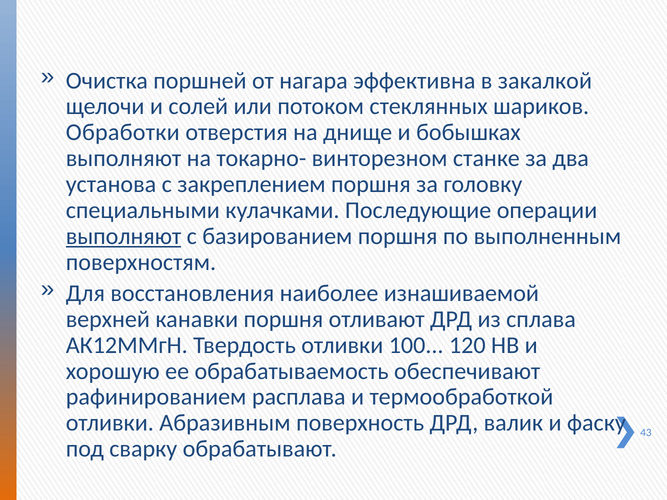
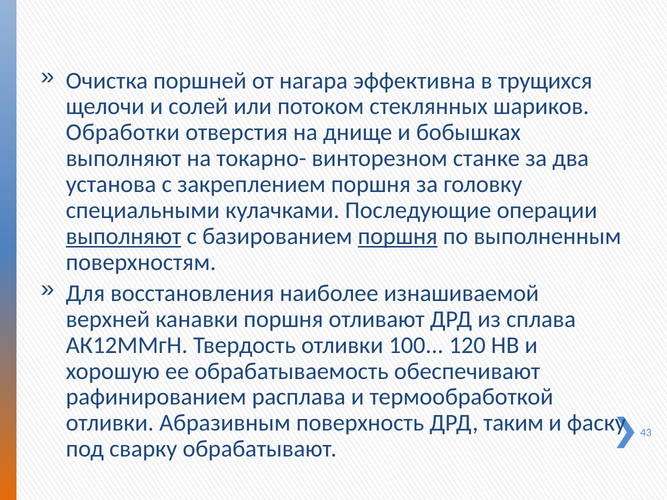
закалкой: закалкой -> трущихся (545, 81)
поршня underline: none -> present (398, 237)
валик: валик -> таким (514, 423)
